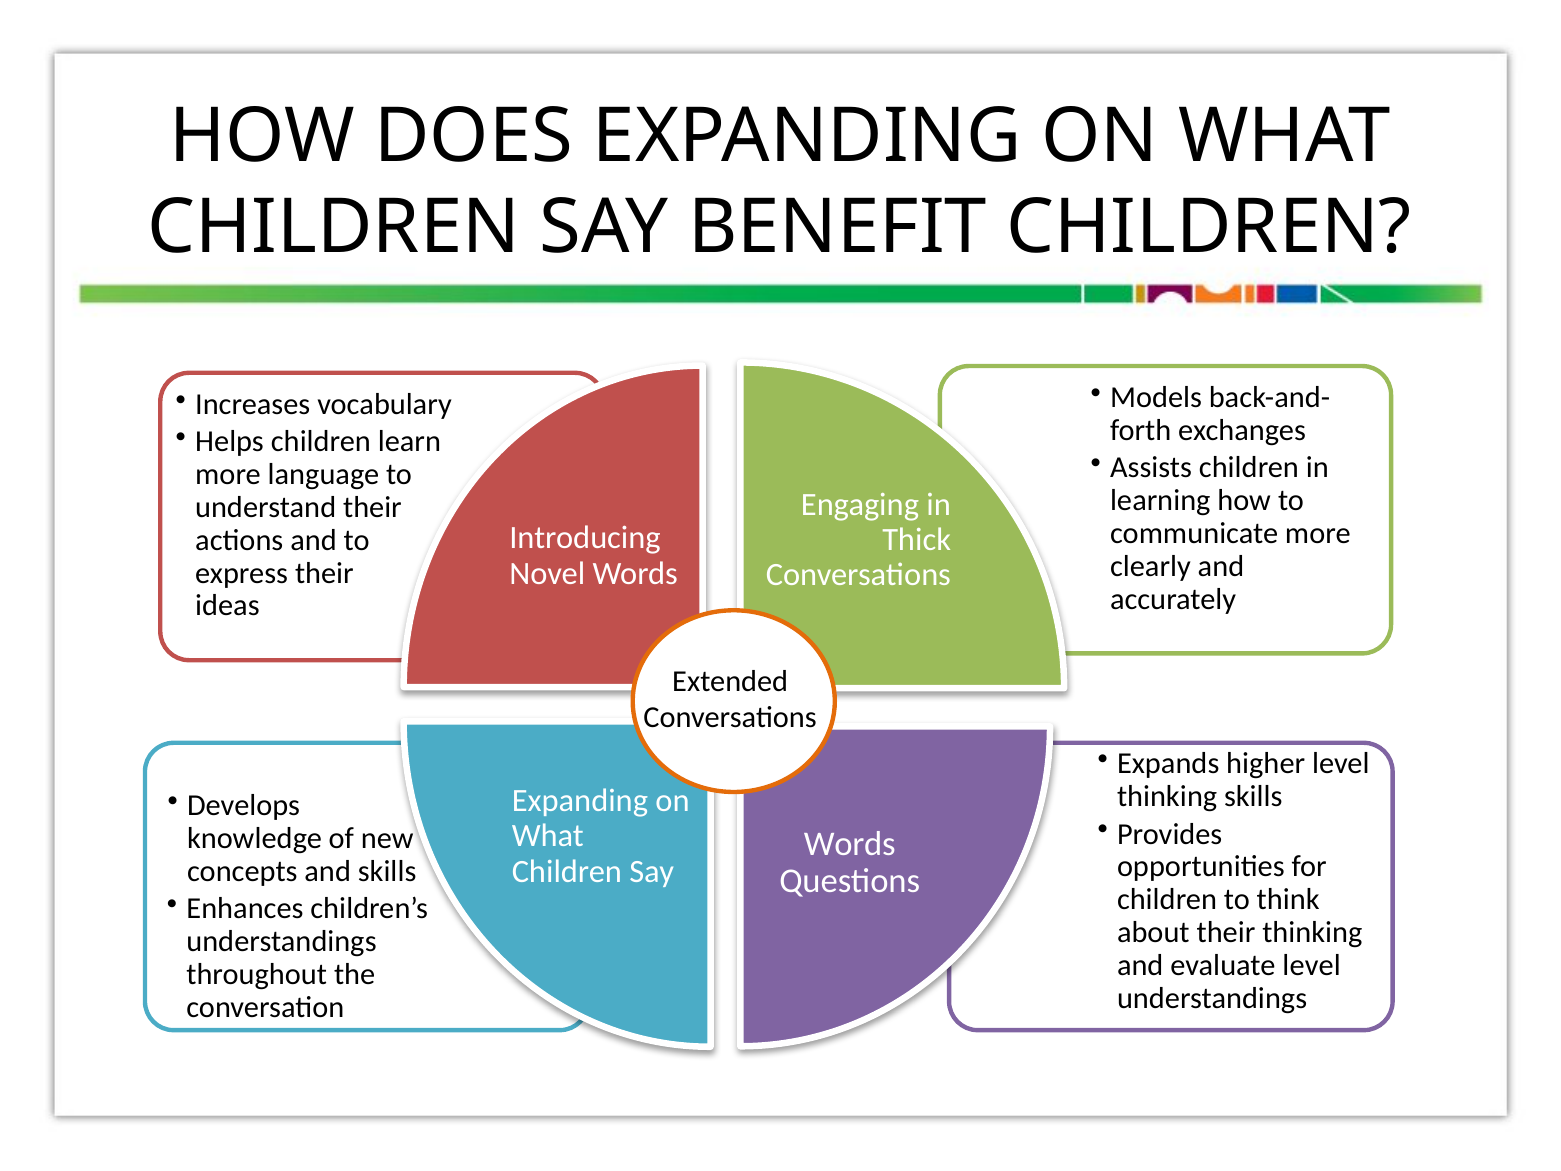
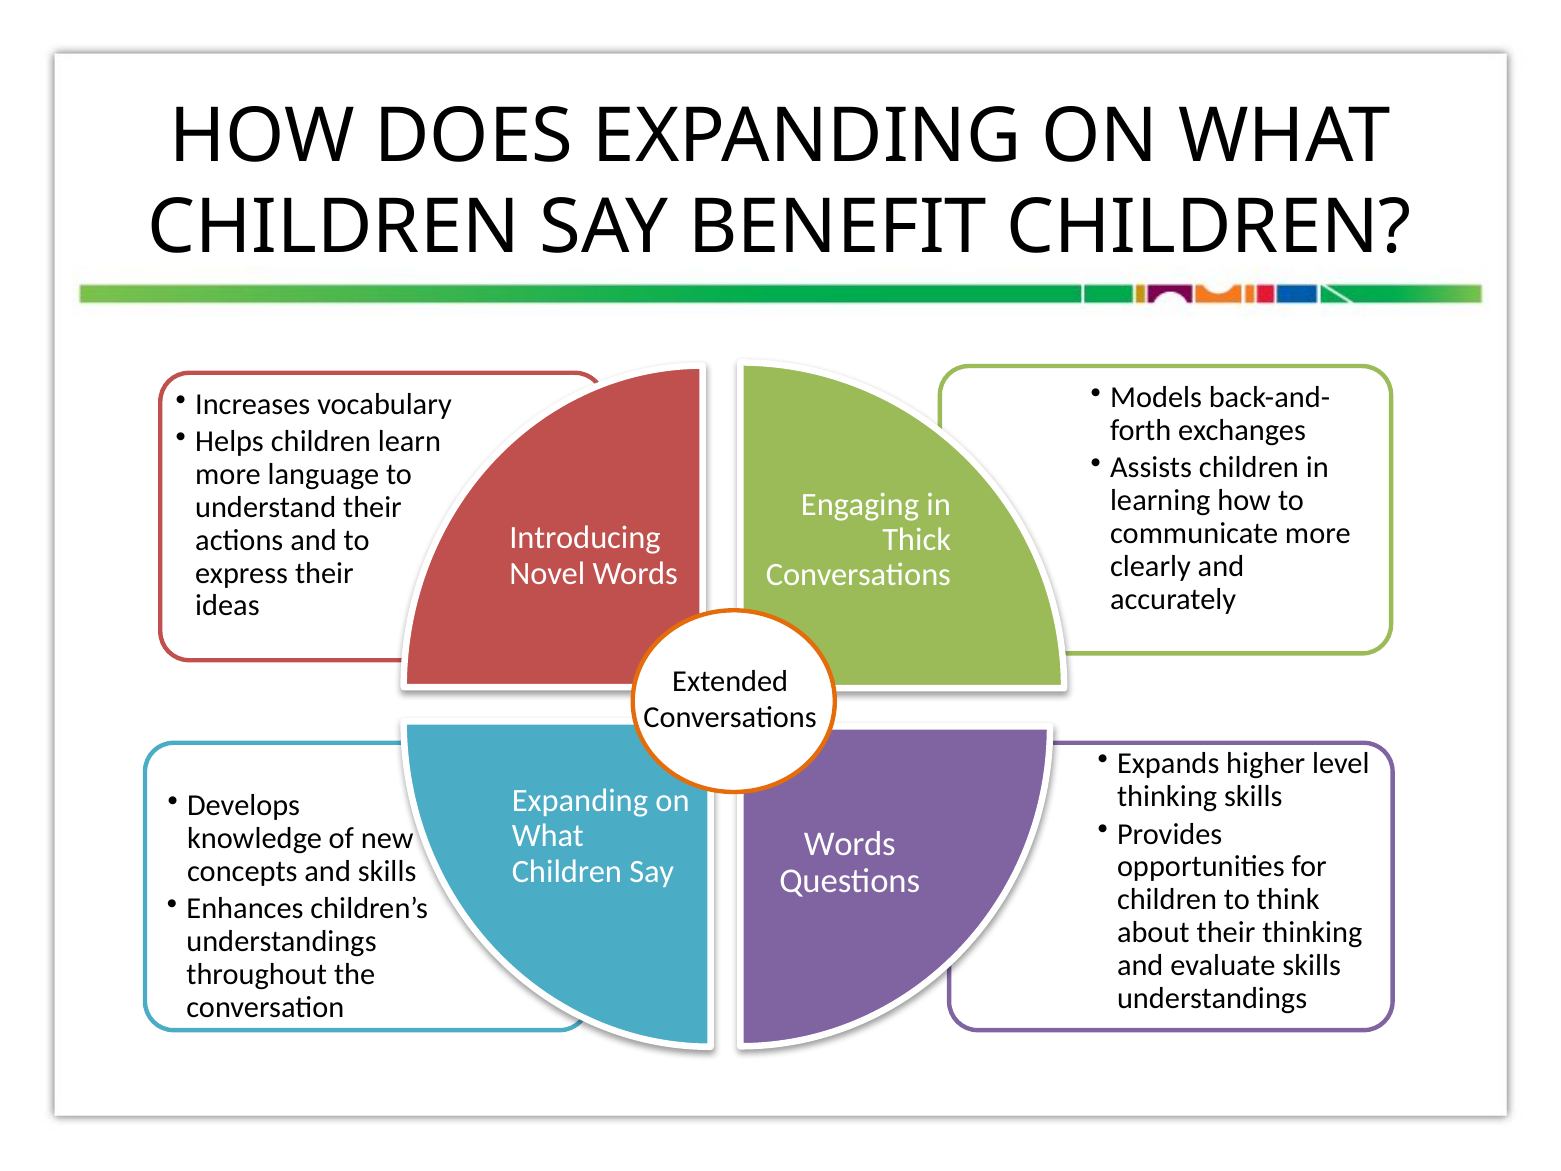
evaluate level: level -> skills (1312, 965)
